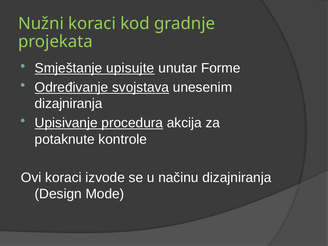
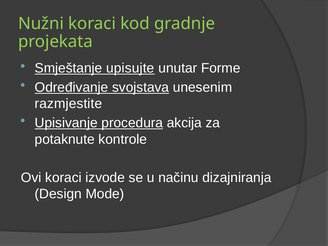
dizajniranja: dizajniranja -> razmjestite (68, 104)
